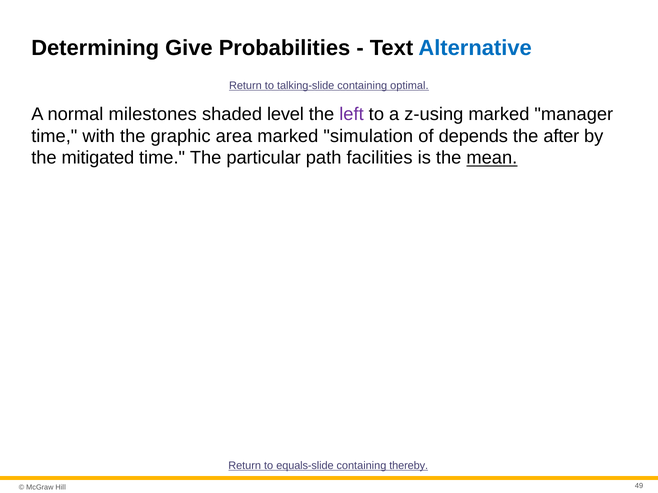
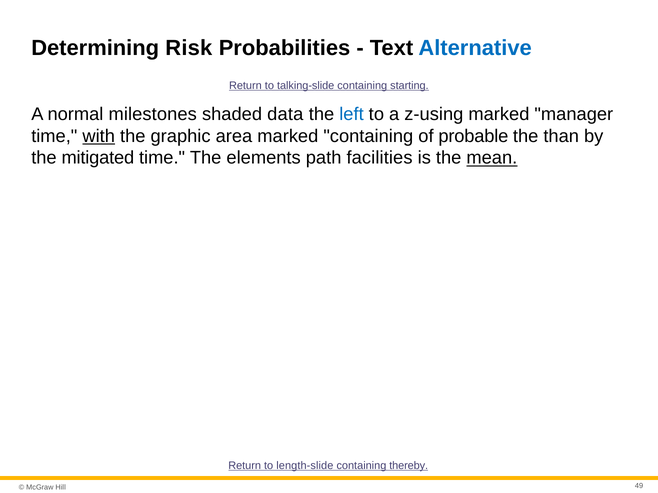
Give: Give -> Risk (189, 48)
optimal: optimal -> starting (409, 86)
level: level -> data (285, 114)
left colour: purple -> blue (351, 114)
with underline: none -> present (99, 136)
marked simulation: simulation -> containing (368, 136)
depends: depends -> probable (473, 136)
after: after -> than (561, 136)
particular: particular -> elements (264, 158)
equals-slide: equals-slide -> length-slide (305, 466)
